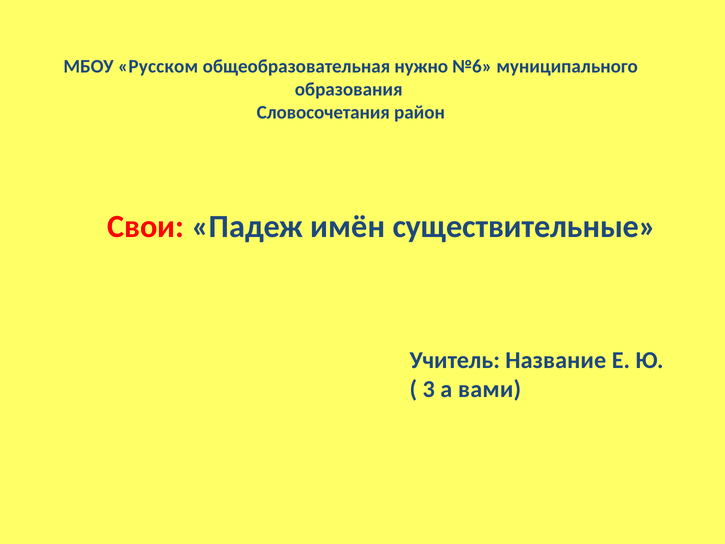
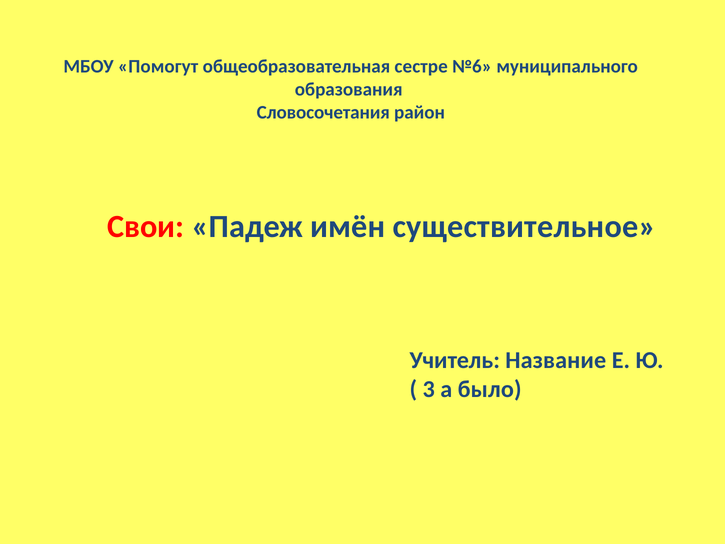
Русском: Русском -> Помогут (158, 67)
нужно: нужно -> сестре (421, 67)
существительные: существительные -> существительное (524, 227)
вами: вами -> было (490, 389)
